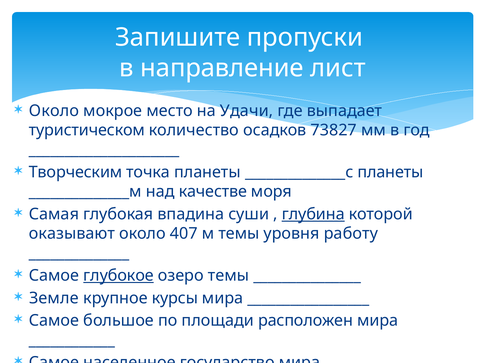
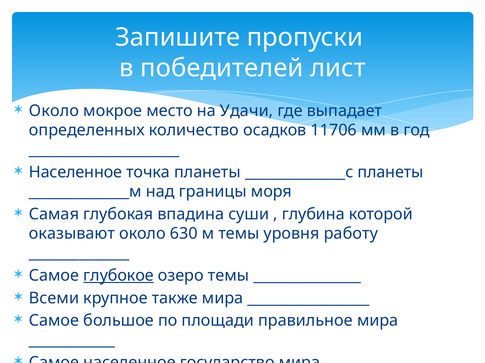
направление: направление -> победителей (222, 68)
туристическом: туристическом -> определенных (87, 131)
73827: 73827 -> 11706 (334, 131)
Творческим: Творческим -> Населенное (76, 173)
качестве: качестве -> границы (213, 192)
глубина underline: present -> none (313, 215)
407: 407 -> 630 (184, 234)
Земле: Земле -> Всеми (54, 299)
курсы: курсы -> также (175, 299)
расположен: расположен -> правильное (305, 321)
